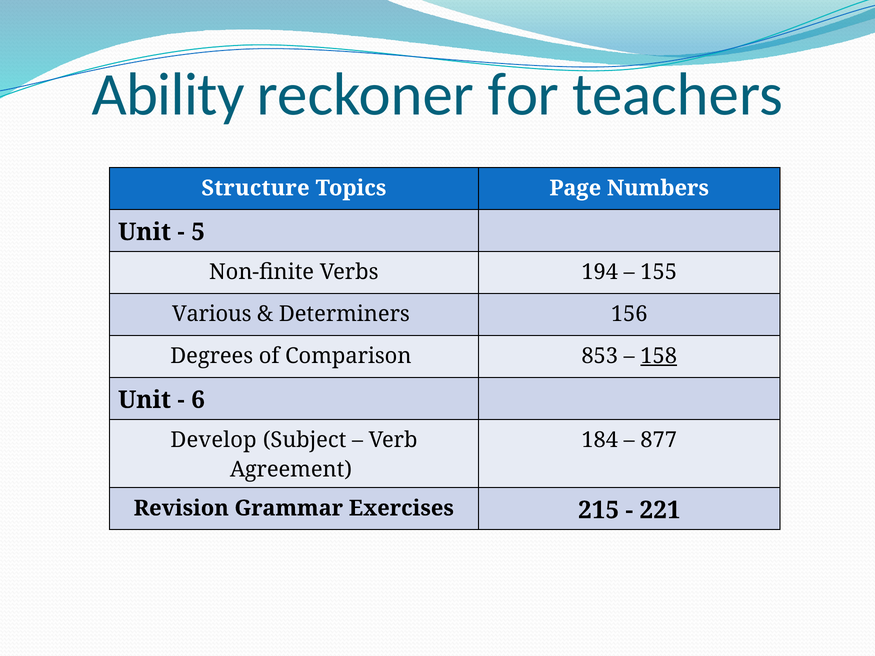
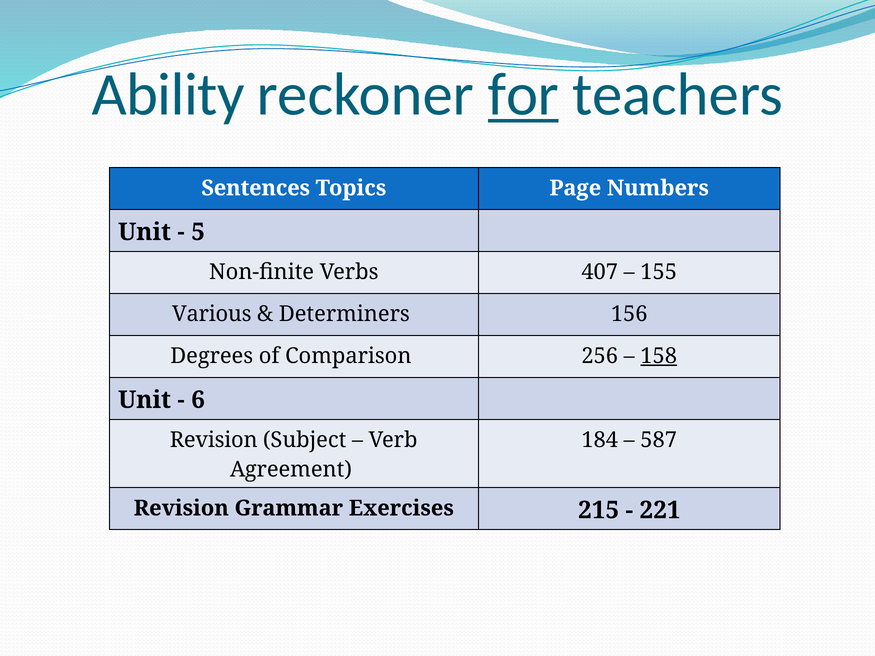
for underline: none -> present (523, 95)
Structure: Structure -> Sentences (256, 188)
194: 194 -> 407 (600, 272)
853: 853 -> 256 (600, 356)
Develop: Develop -> Revision (214, 440)
877: 877 -> 587 (659, 440)
